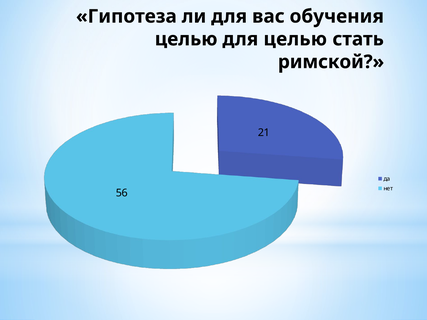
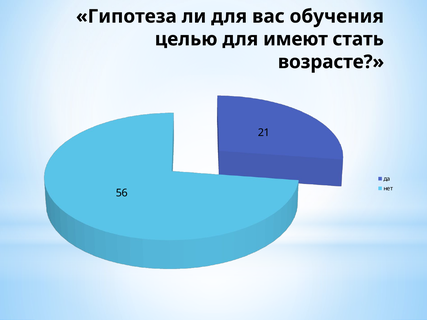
для целью: целью -> имеют (295, 39)
римской: римской -> возрасте (331, 62)
